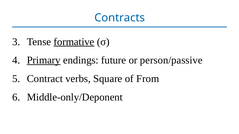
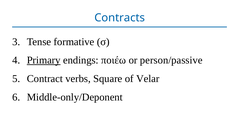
formative underline: present -> none (74, 42)
future: future -> ποιέω (114, 60)
From: From -> Velar (148, 79)
